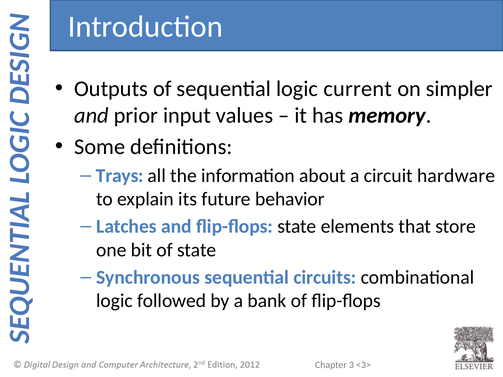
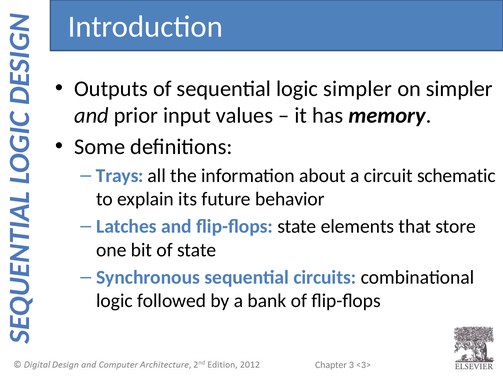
logic current: current -> simpler (358, 89)
hardware: hardware -> schematic (456, 176)
